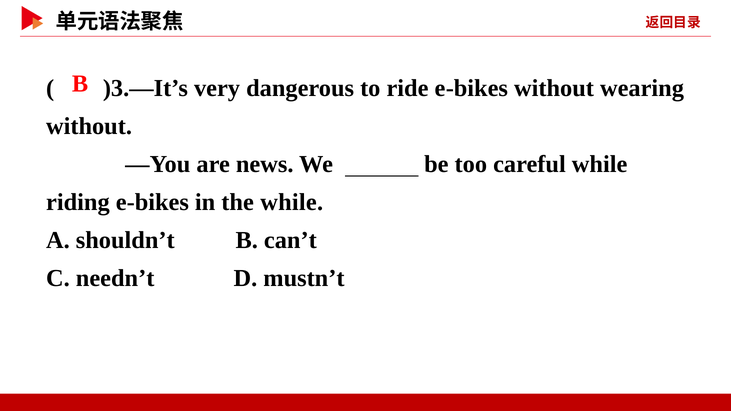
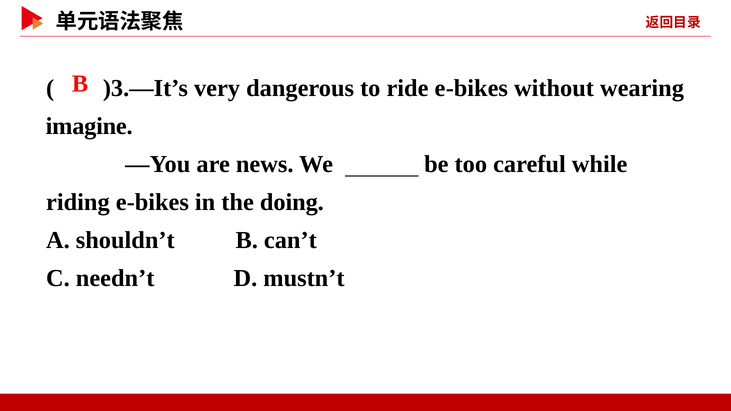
without: without -> imagine (89, 126)
the while: while -> doing (292, 202)
